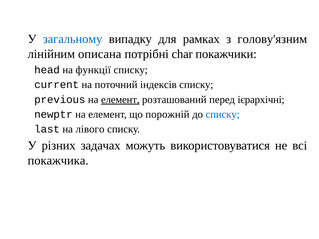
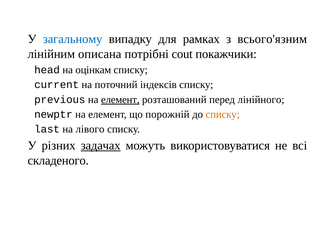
голову'язним: голову'язним -> всього'язним (272, 39)
char: char -> cout (182, 54)
функції: функції -> оцінкам (93, 70)
ієрархічні: ієрархічні -> лінійного (261, 100)
списку colour: blue -> orange (223, 114)
задачах underline: none -> present (101, 146)
покажчика: покажчика -> складеного (58, 161)
